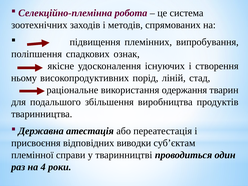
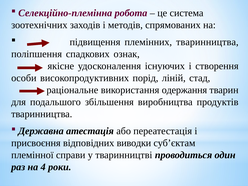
племінних випробування: випробування -> тваринництва (207, 42)
ньому: ньому -> особи (24, 78)
